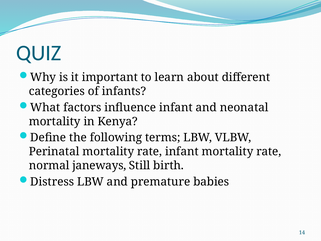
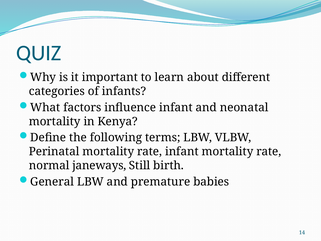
Distress: Distress -> General (52, 182)
